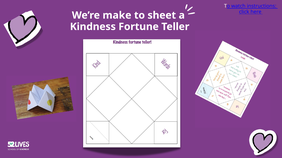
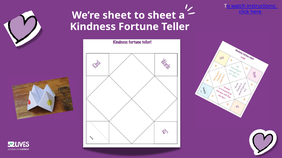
We’re make: make -> sheet (117, 15)
